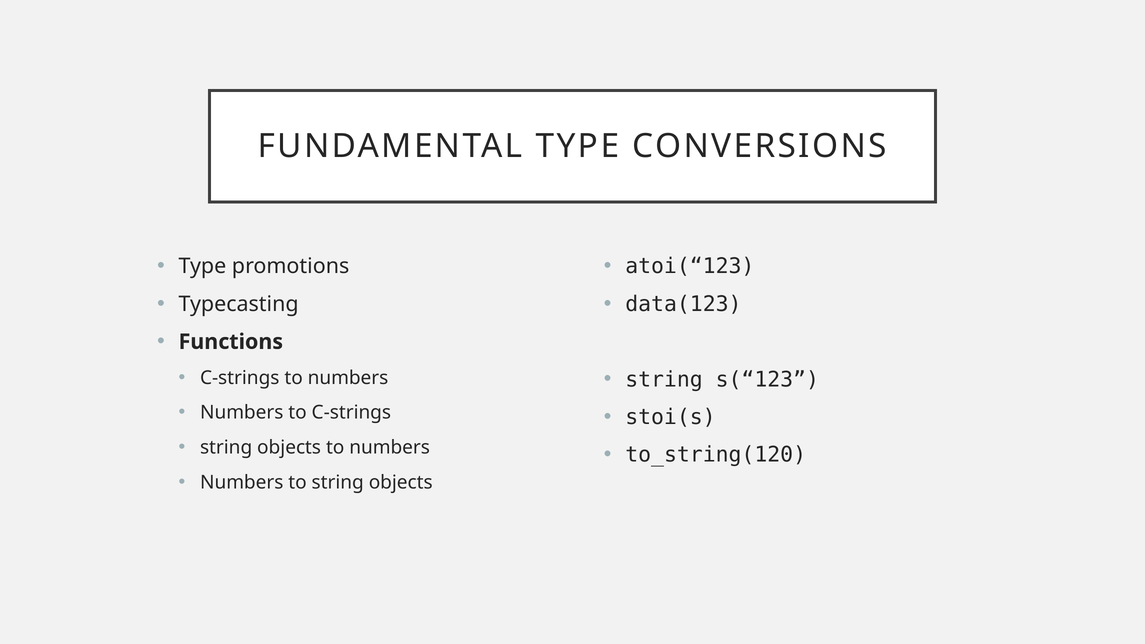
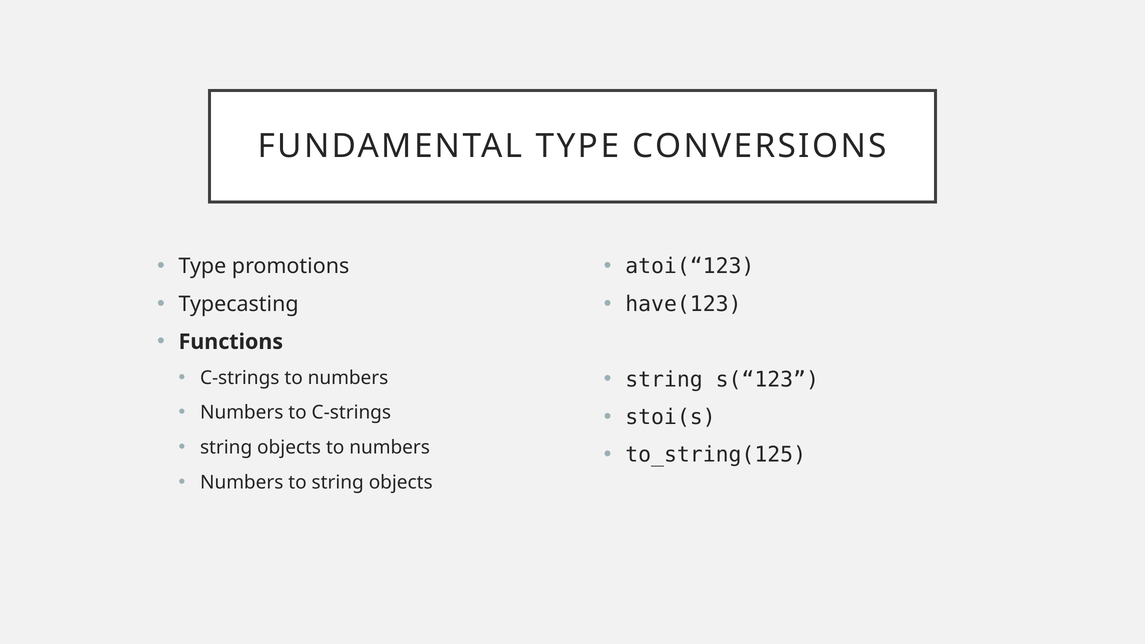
data(123: data(123 -> have(123 (683, 304)
to_string(120: to_string(120 -> to_string(125 (716, 455)
